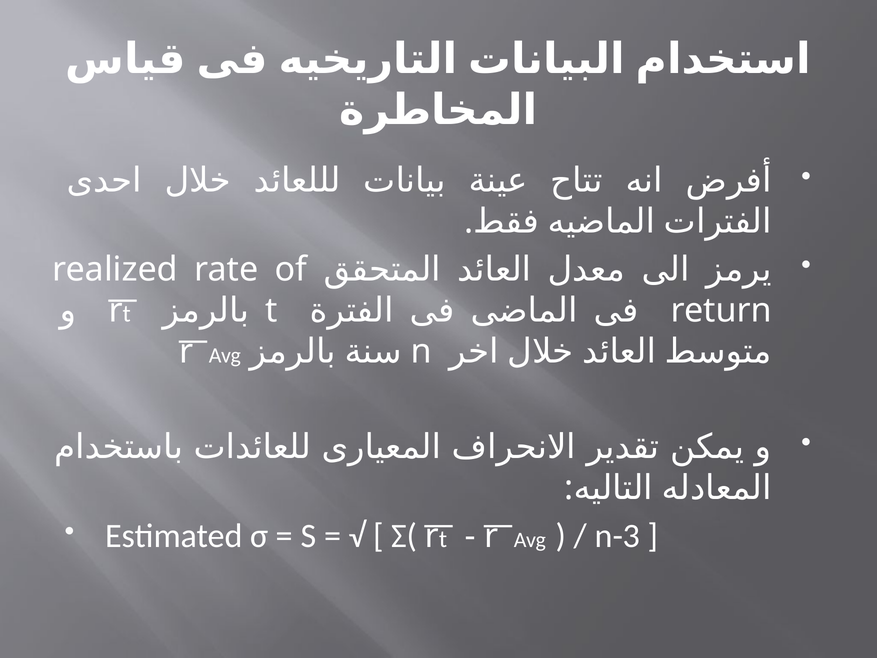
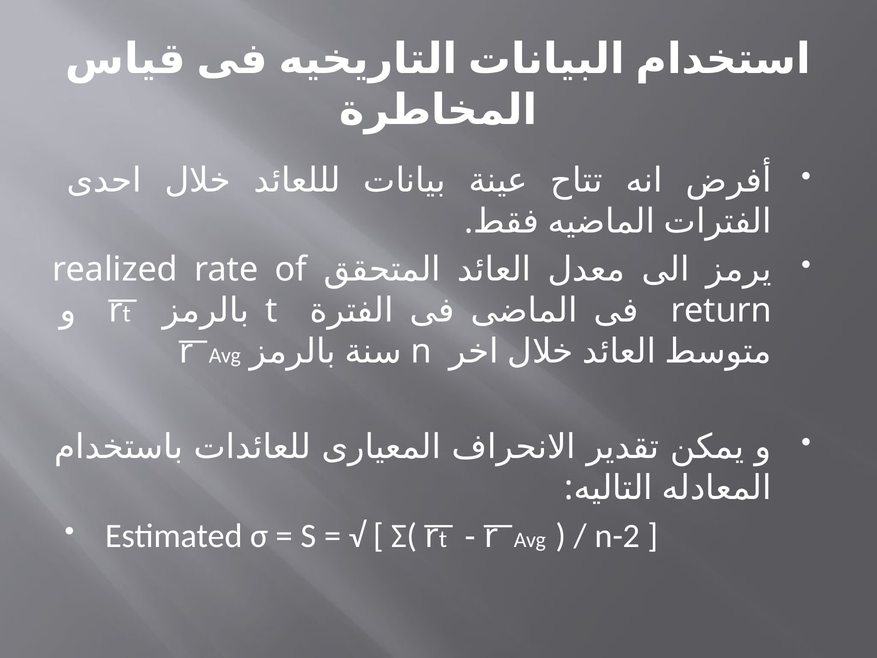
n-3: n-3 -> n-2 (617, 536)
